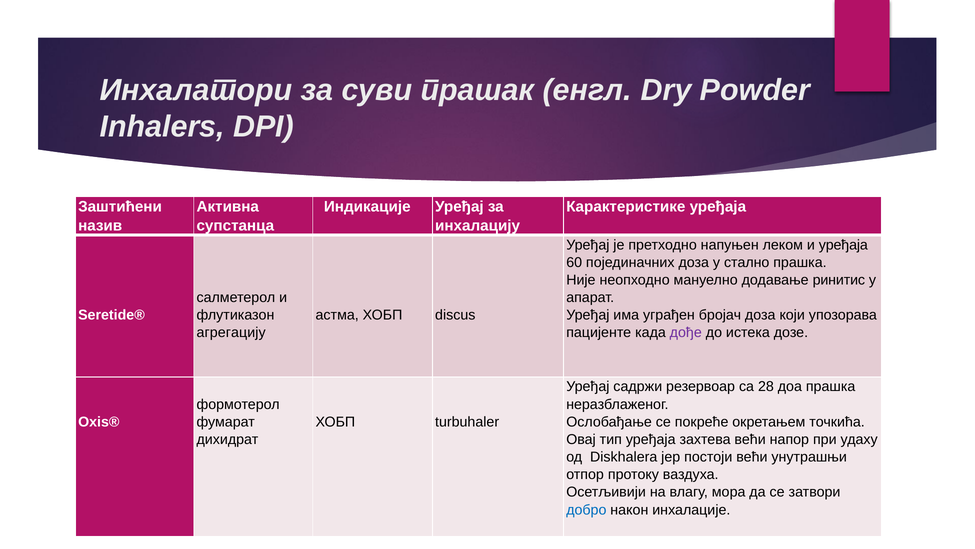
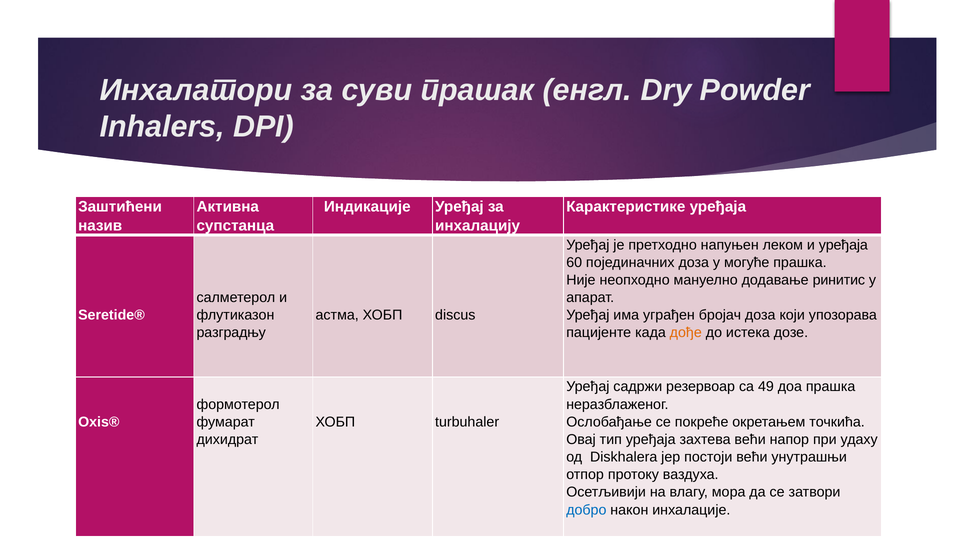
стално: стално -> могуће (747, 262)
агрегацију: агрегацију -> разградњу (231, 332)
дође colour: purple -> orange (686, 332)
28: 28 -> 49 (766, 386)
